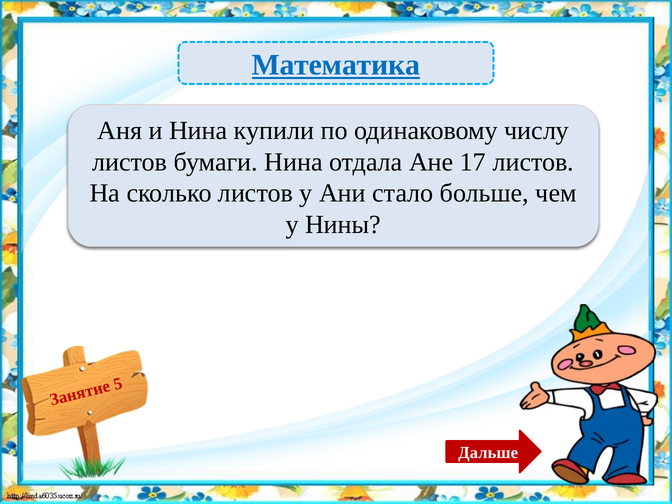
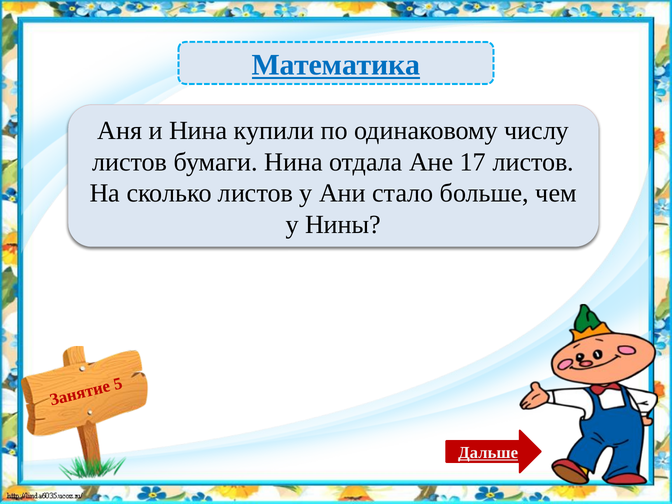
Дальше underline: none -> present (488, 453)
